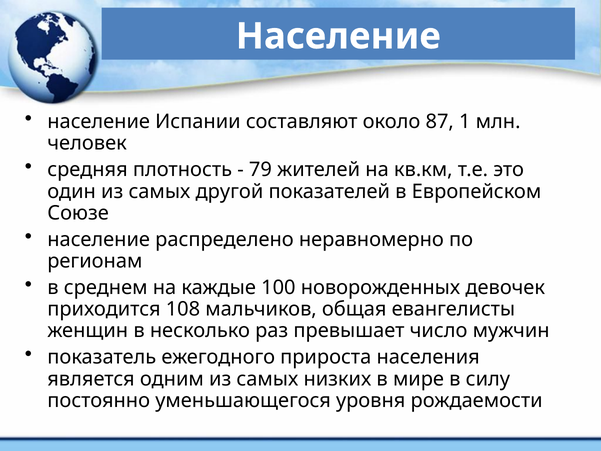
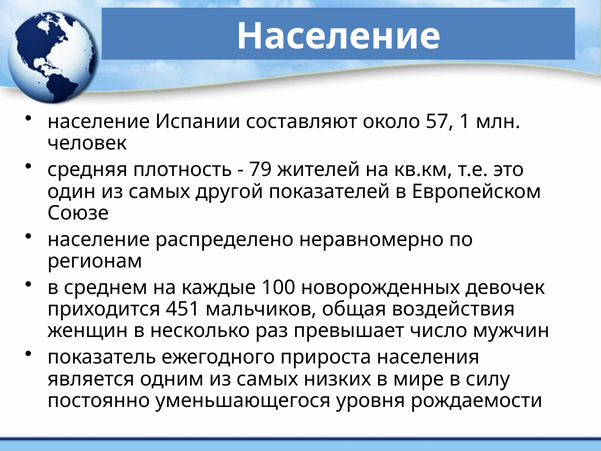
87: 87 -> 57 (440, 122)
108: 108 -> 451 (183, 309)
евангелисты: евангелисты -> воздействия (453, 309)
